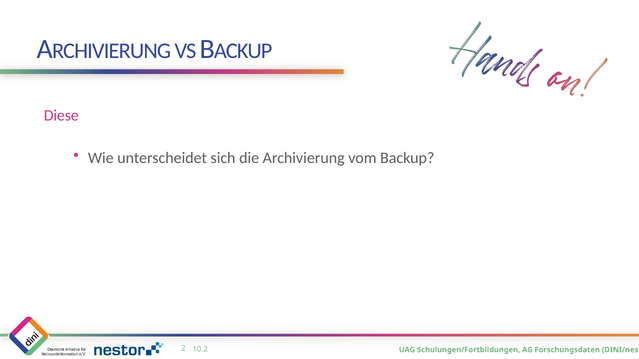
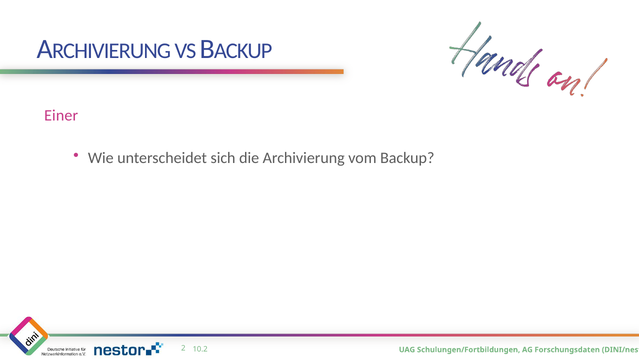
Diese: Diese -> Einer (61, 115)
